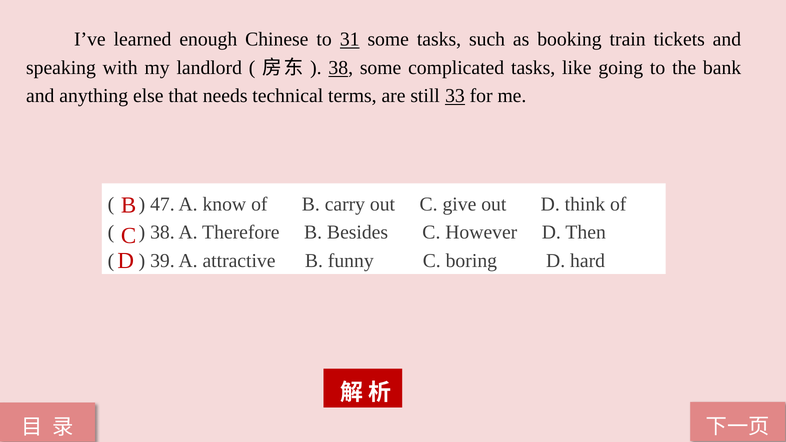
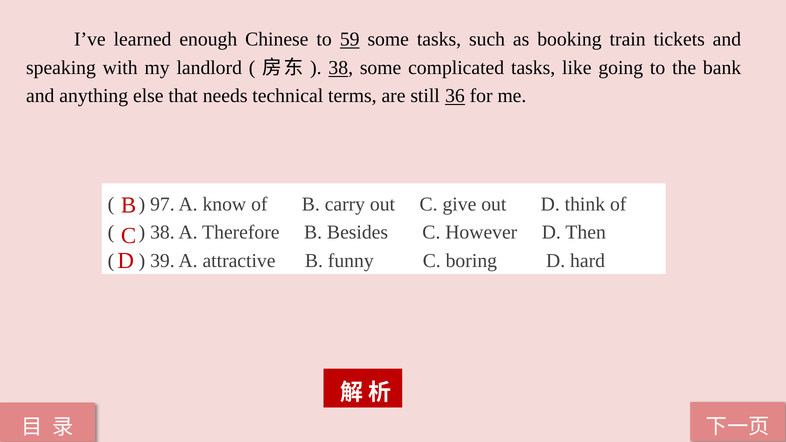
31: 31 -> 59 (350, 39)
33: 33 -> 36 (455, 96)
47: 47 -> 97 (162, 204)
